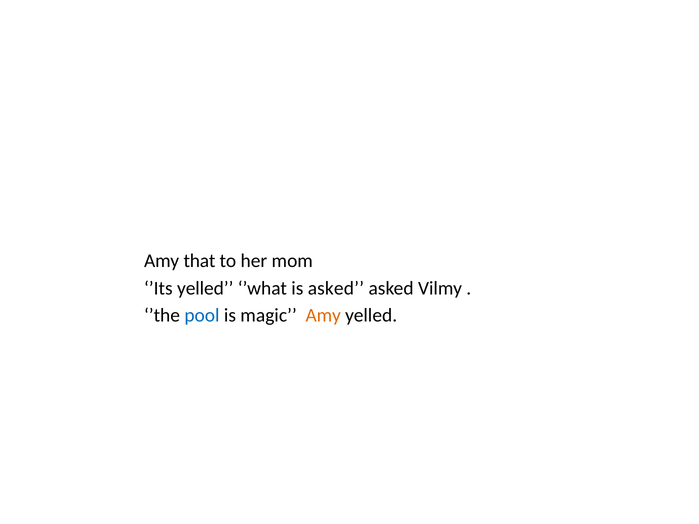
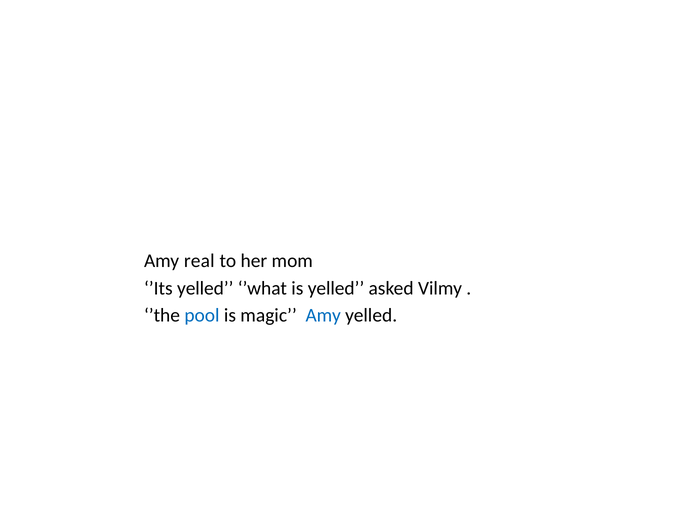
that: that -> real (199, 261)
is asked: asked -> yelled (336, 288)
Amy colour: orange -> blue (323, 316)
